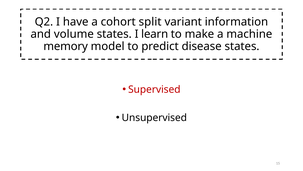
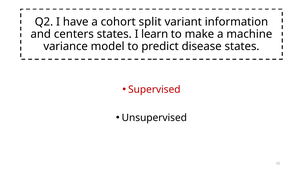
volume: volume -> centers (74, 34)
memory: memory -> variance (66, 46)
